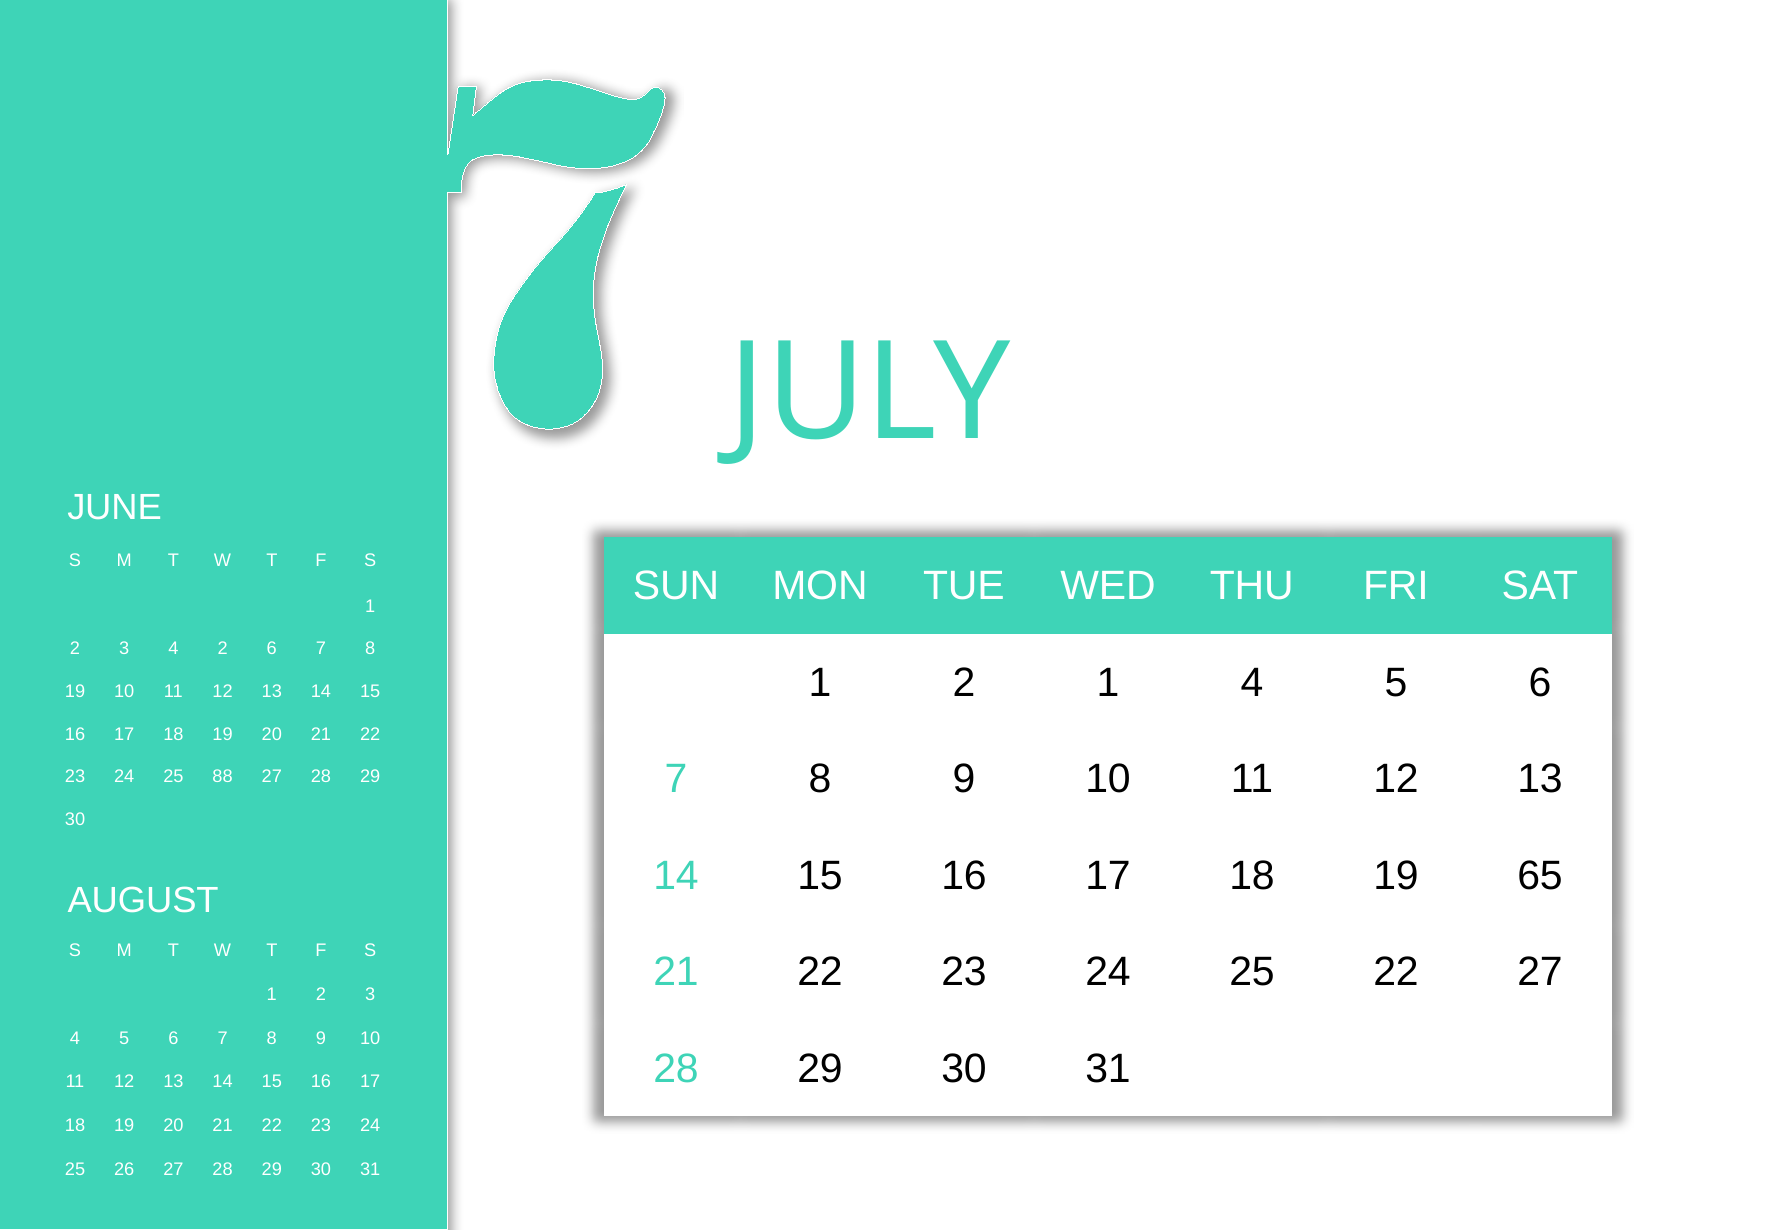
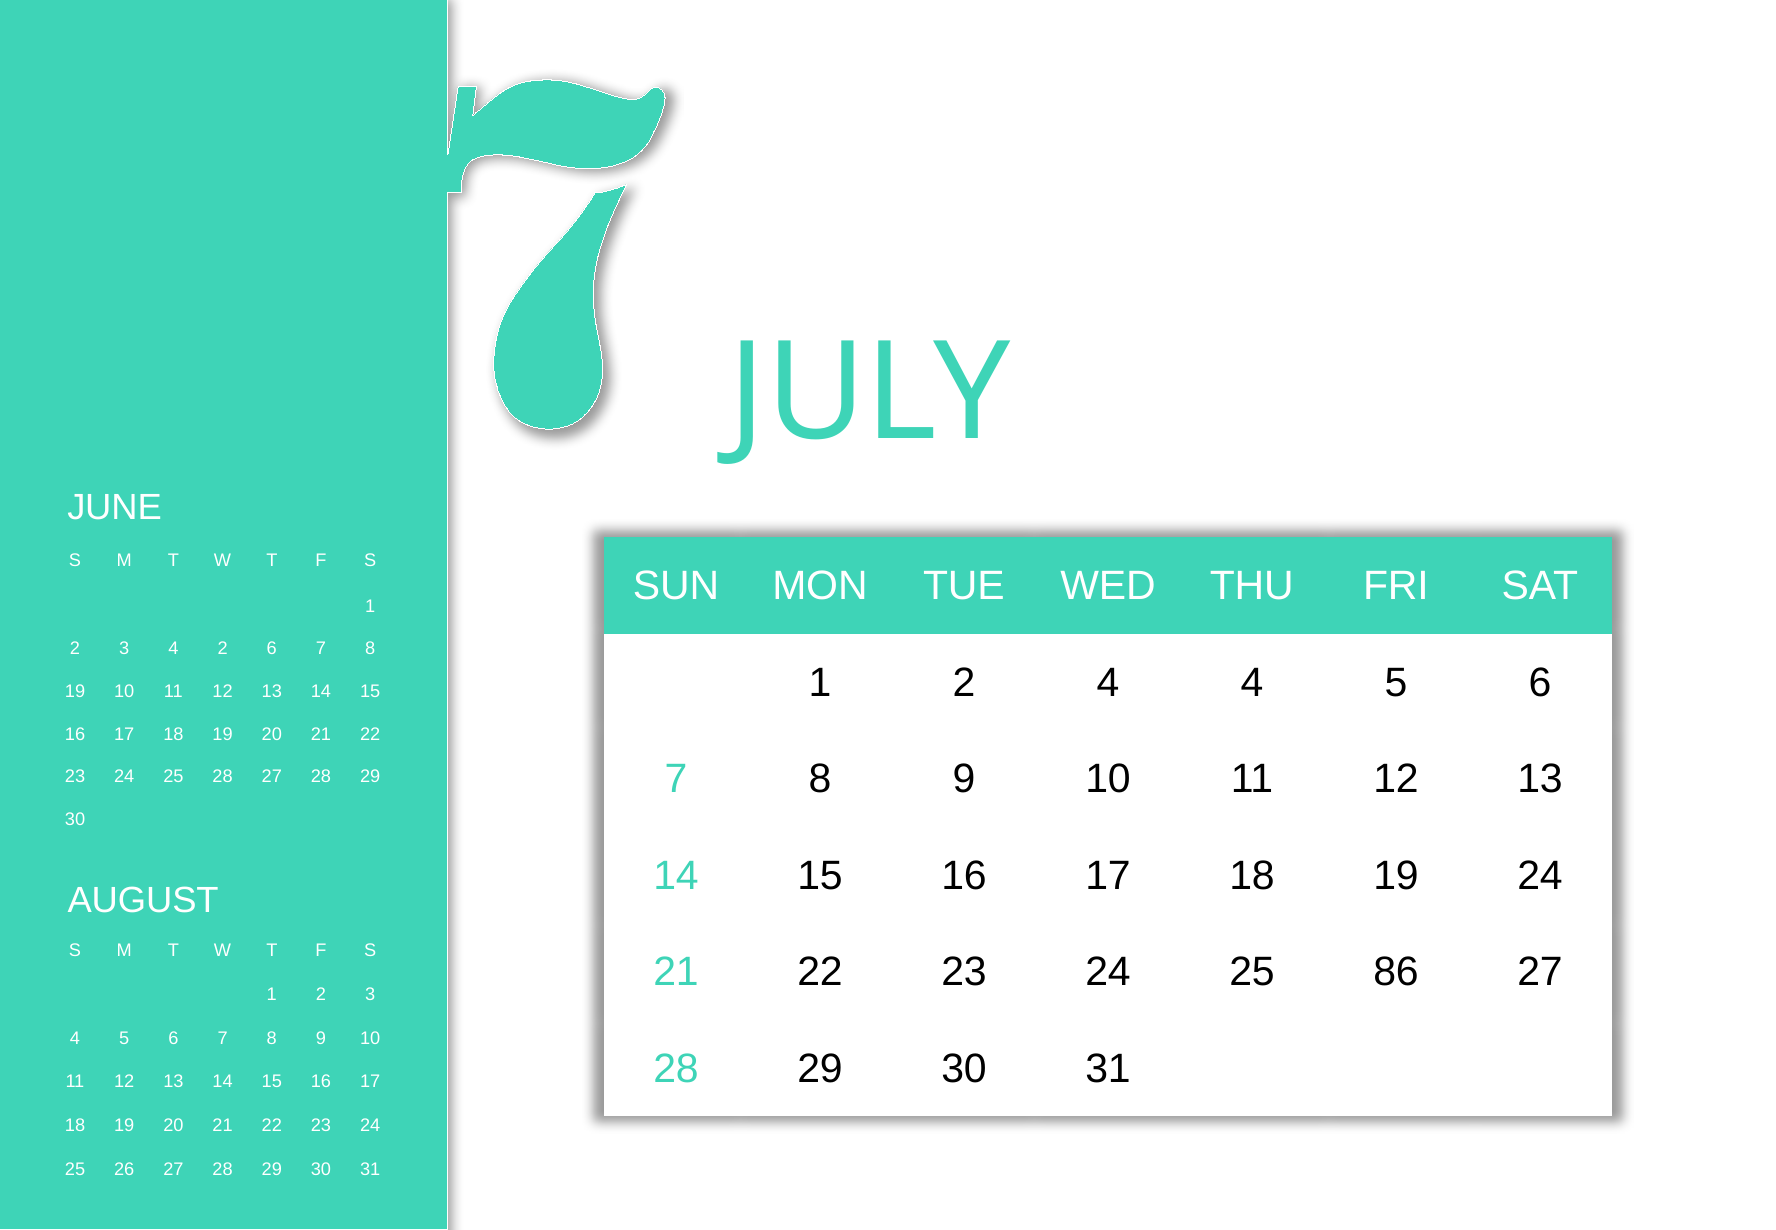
2 1: 1 -> 4 (1108, 682)
25 88: 88 -> 28 (223, 777)
19 65: 65 -> 24 (1540, 875)
25 22: 22 -> 86 (1396, 972)
